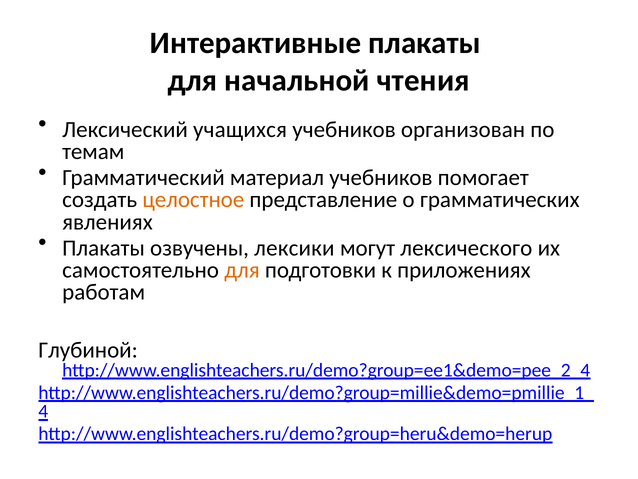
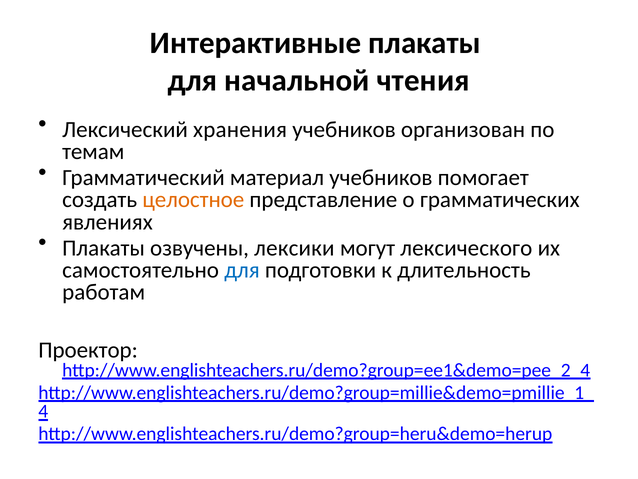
учащихся: учащихся -> хранения (240, 129)
для colour: orange -> blue (242, 270)
приложениях: приложениях -> длительность (464, 270)
Глубиной: Глубиной -> Проектор (88, 350)
